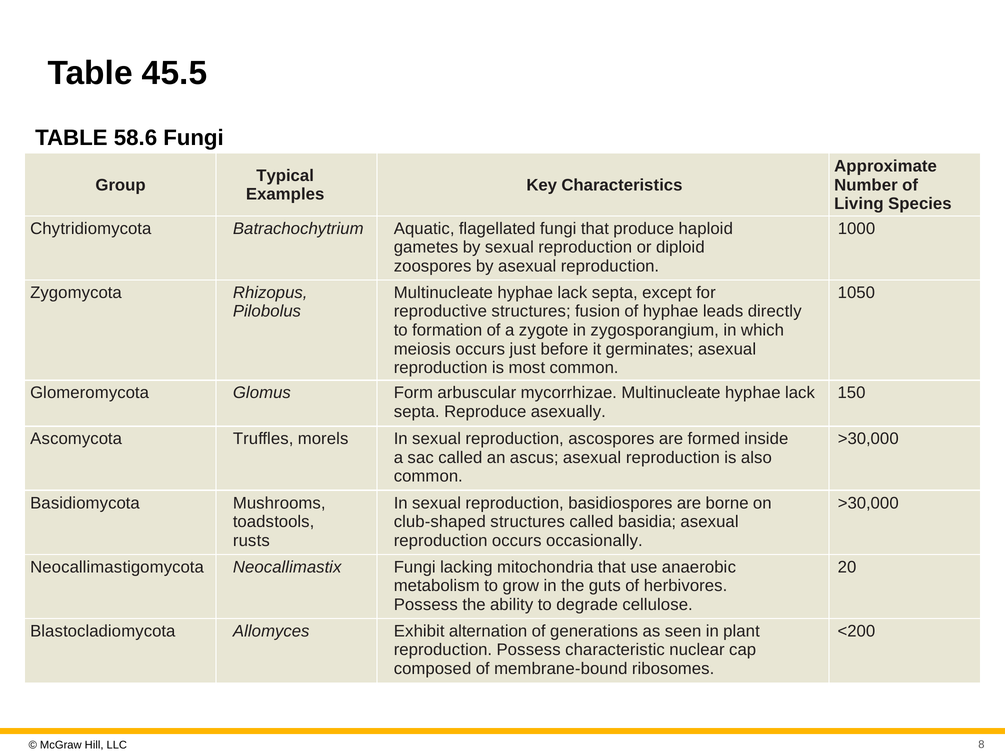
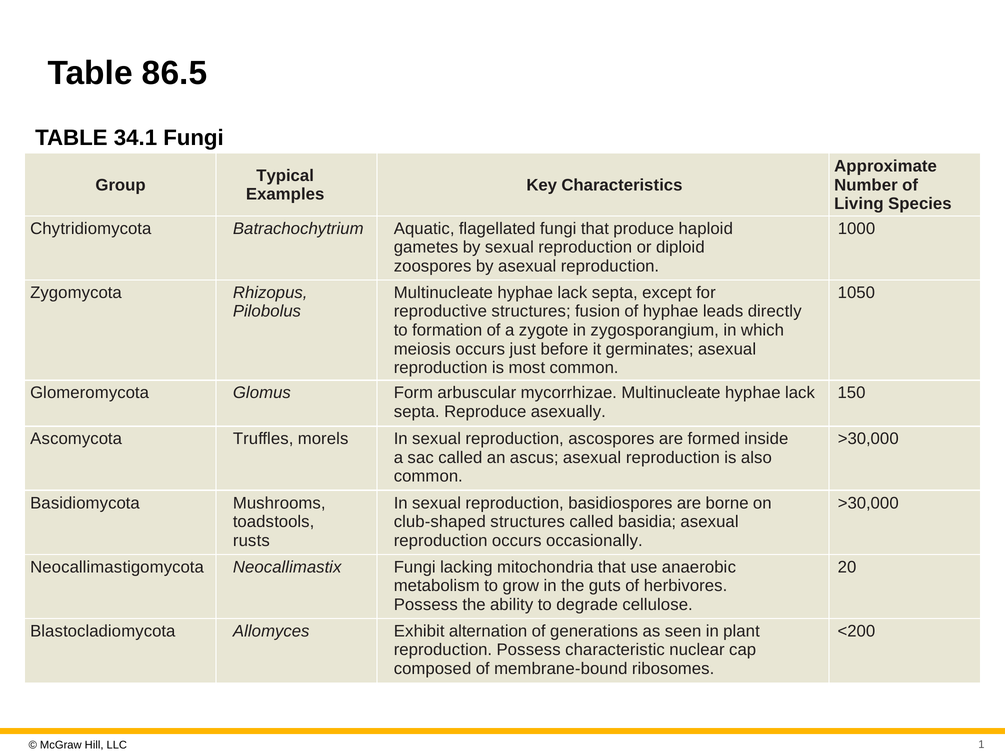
45.5: 45.5 -> 86.5 (175, 73)
58.6: 58.6 -> 34.1 (135, 138)
8: 8 -> 1 (981, 744)
